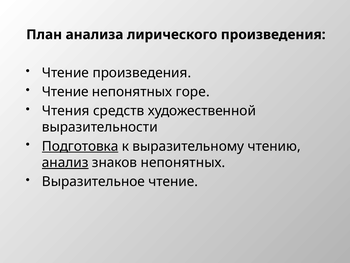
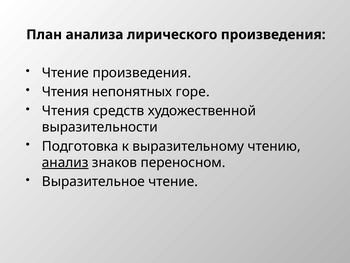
Чтение: Чтение -> Чтения (65, 92)
Подготовка underline: present -> none (80, 146)
знаков непонятных: непонятных -> переносном (183, 162)
